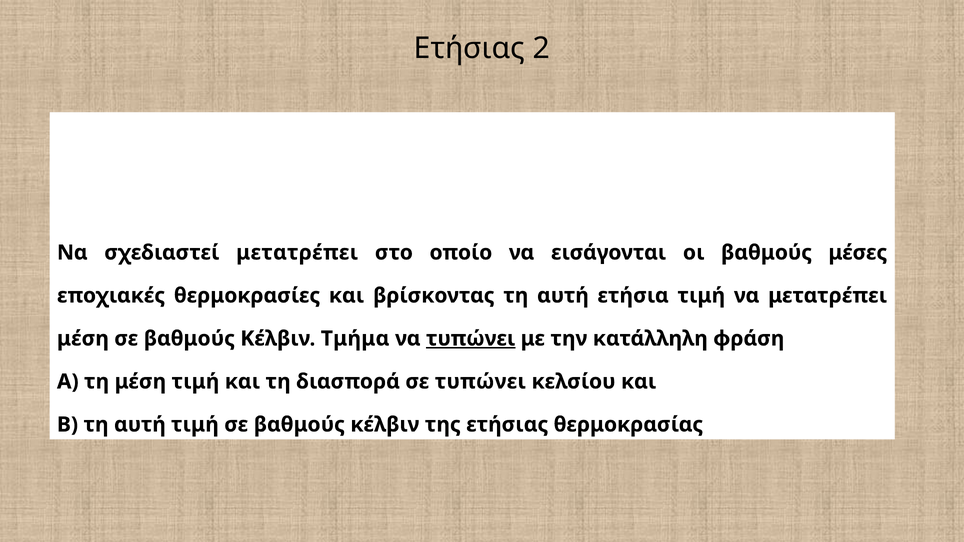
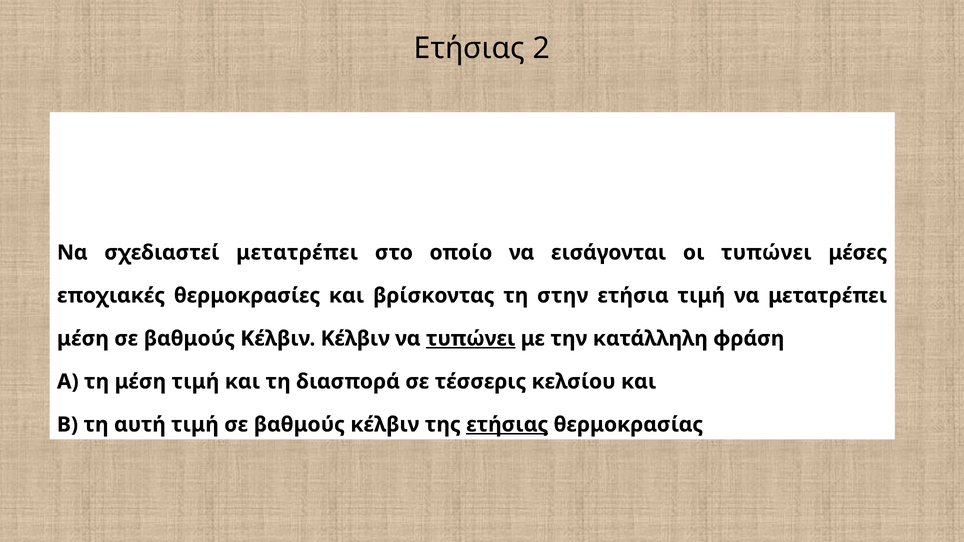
οι βαθμούς: βαθμούς -> τυπώνει (766, 253)
βρίσκοντας τη αυτή: αυτή -> στην (563, 296)
Κέλβιν Τμήμα: Τμήμα -> Κέλβιν (355, 339)
σε τυπώνει: τυπώνει -> τέσσερις (481, 382)
ετήσιας underline: none -> present (507, 425)
